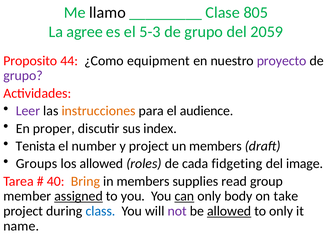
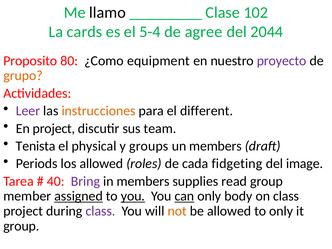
805: 805 -> 102 (256, 12)
agree: agree -> cards (84, 32)
5-3: 5-3 -> 5-4 (150, 32)
grupo: grupo -> agree (204, 32)
2059: 2059 -> 2044 (267, 32)
44: 44 -> 80 (69, 61)
grupo colour: purple -> orange (23, 76)
audience: audience -> different (207, 111)
En proper: proper -> project (54, 128)
index: index -> team (160, 128)
number: number -> physical (94, 146)
y project: project -> groups (149, 146)
Groups: Groups -> Periods (37, 164)
Bring colour: orange -> purple (85, 181)
you underline: none -> present (133, 196)
on take: take -> class (286, 196)
class colour: blue -> purple (101, 211)
not colour: purple -> orange (177, 211)
allowed underline: present -> none (229, 211)
name: name -> group (21, 226)
